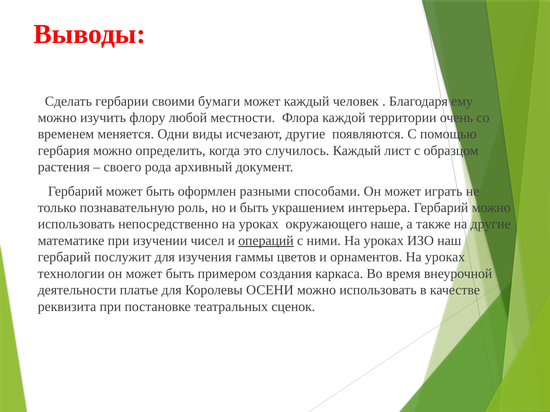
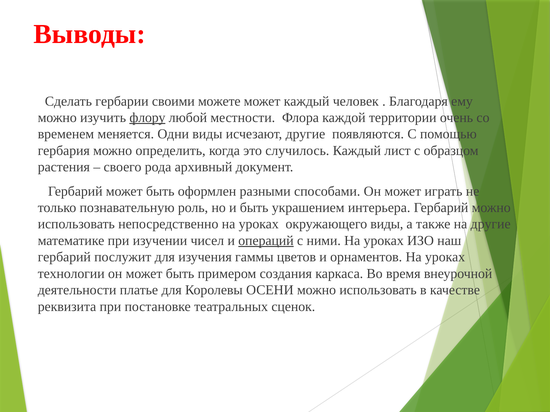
бумаги: бумаги -> можете (219, 101)
флору underline: none -> present (147, 118)
окружающего наше: наше -> виды (387, 224)
